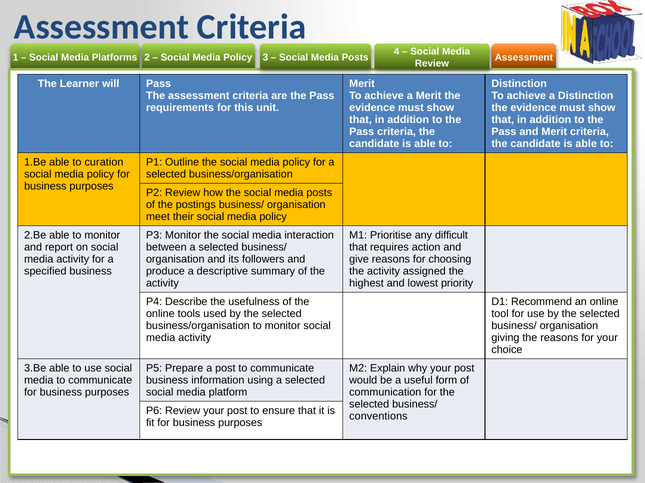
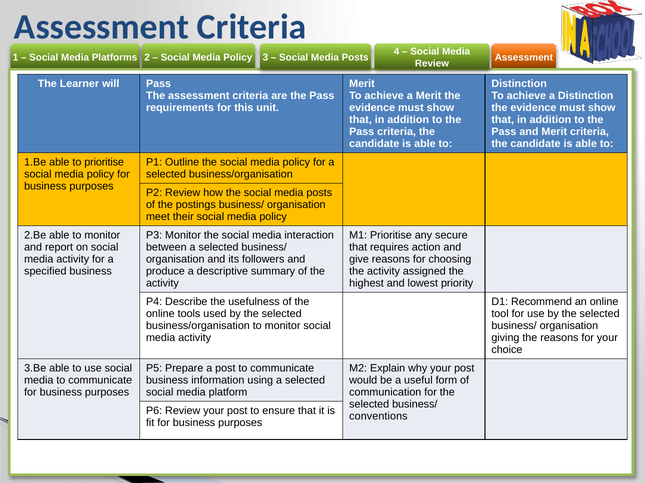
to curation: curation -> prioritise (104, 162)
difficult: difficult -> secure (451, 236)
